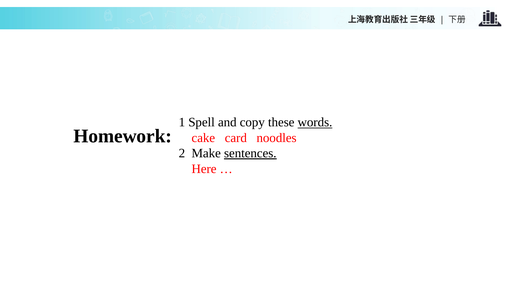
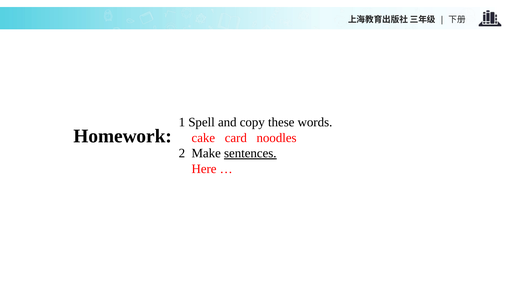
words underline: present -> none (315, 122)
